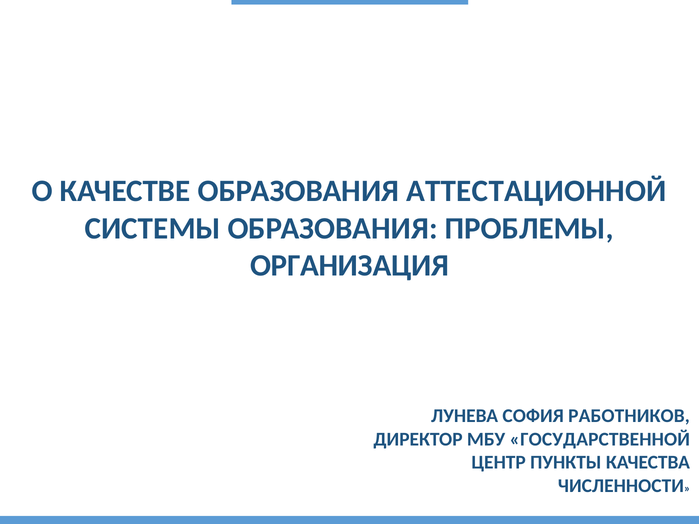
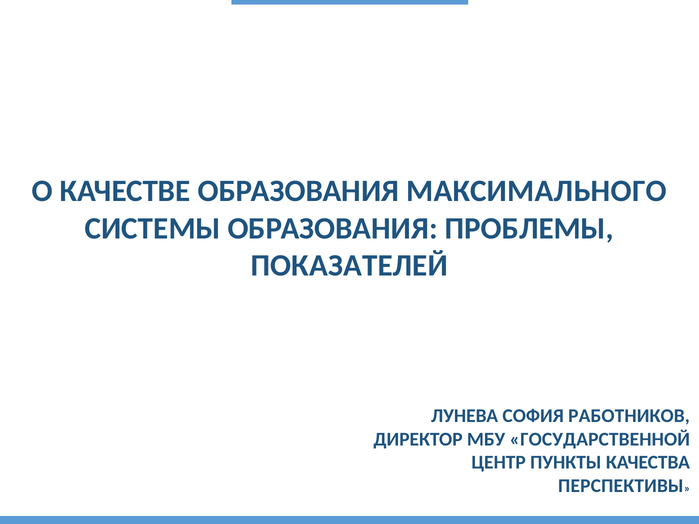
АТТЕСТАЦИОННОЙ: АТТЕСТАЦИОННОЙ -> МАКСИМАЛЬНОГО (536, 191)
ОРГАНИЗАЦИЯ: ОРГАНИЗАЦИЯ -> ПОКАЗАТЕЛЕЙ (349, 266)
ЧИСЛЕННОСТИ: ЧИСЛЕННОСТИ -> ПЕРСПЕКТИВЫ (621, 486)
